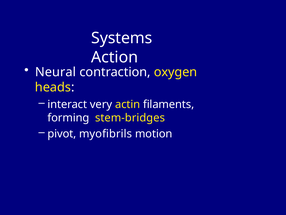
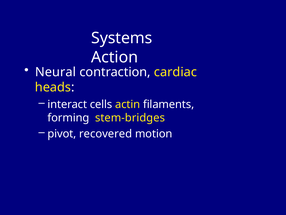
oxygen: oxygen -> cardiac (175, 72)
very: very -> cells (101, 104)
myofibrils: myofibrils -> recovered (106, 134)
